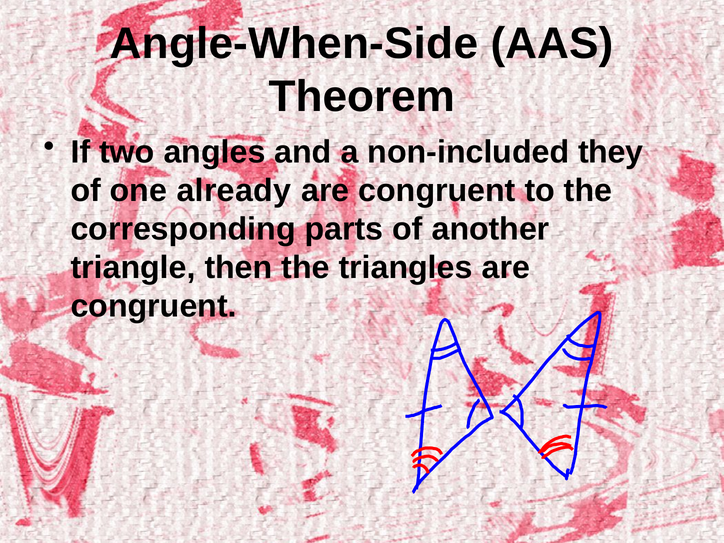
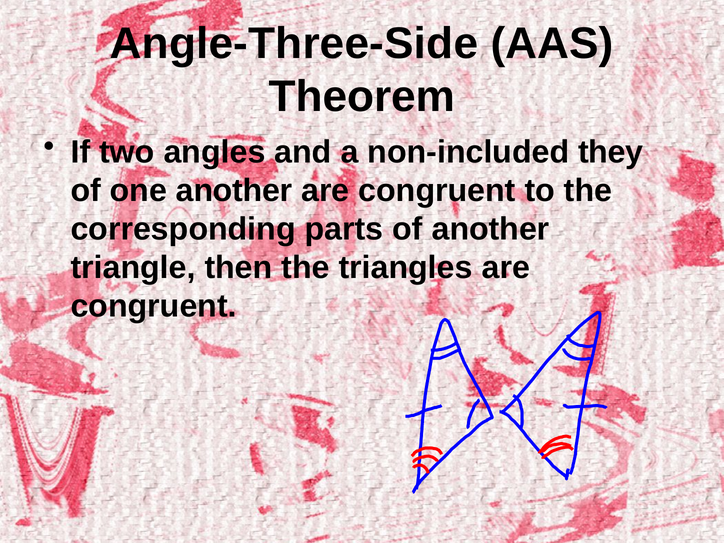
Angle-When-Side: Angle-When-Side -> Angle-Three-Side (294, 44)
one already: already -> another (234, 191)
